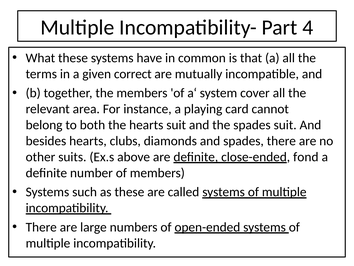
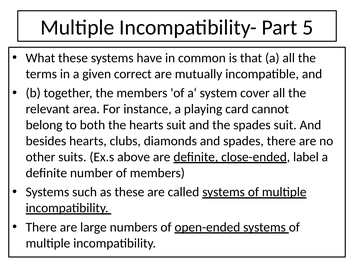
4: 4 -> 5 (308, 27)
fond: fond -> label (306, 157)
